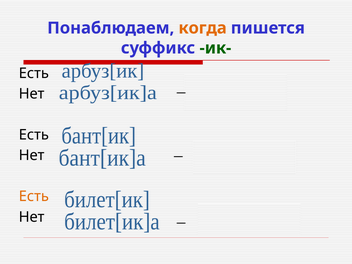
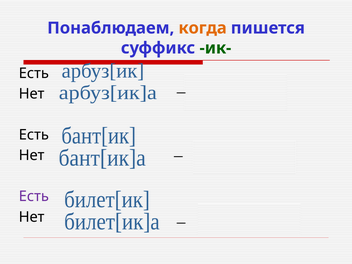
Есть colour: orange -> purple (34, 196)
